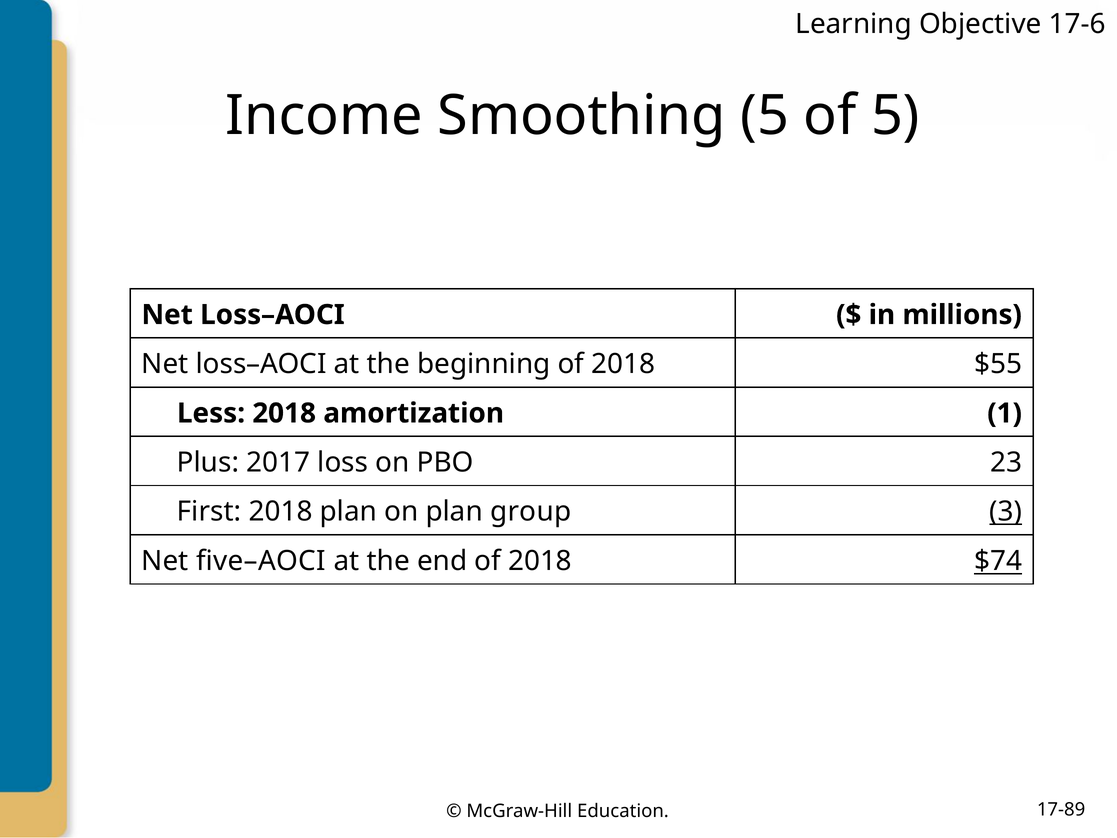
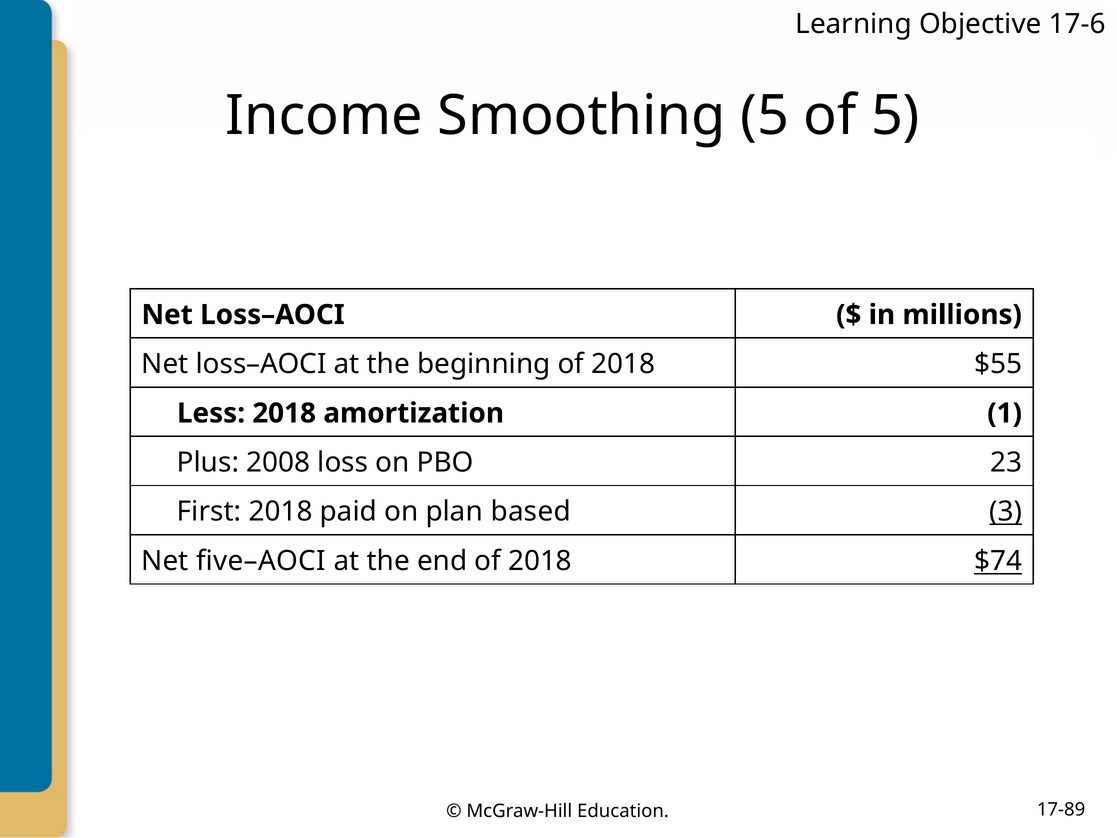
2017: 2017 -> 2008 (278, 462)
2018 plan: plan -> paid (348, 512)
group: group -> based (531, 512)
